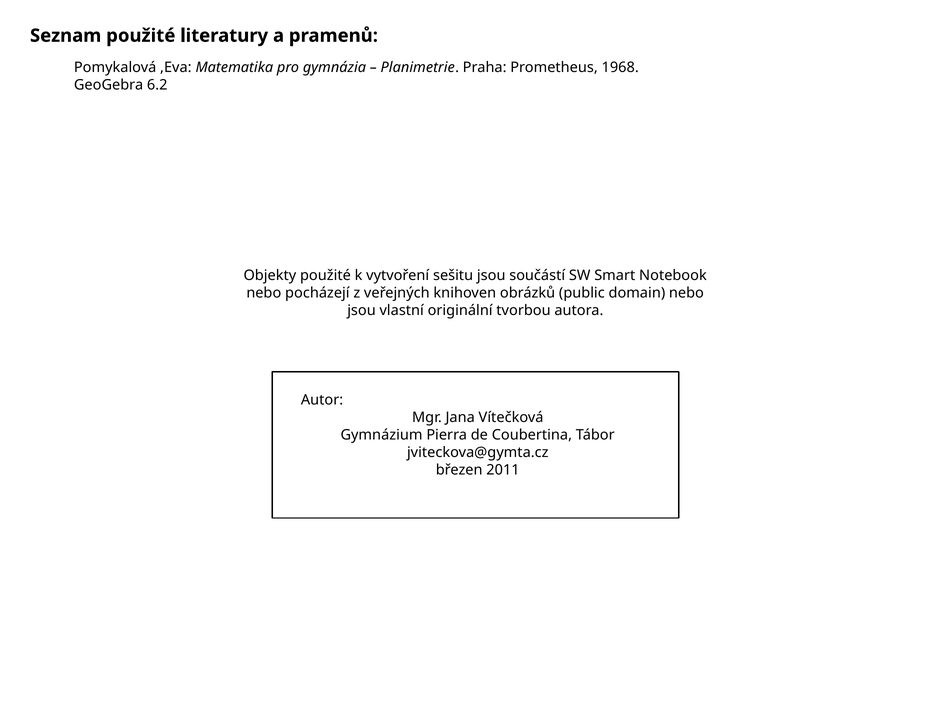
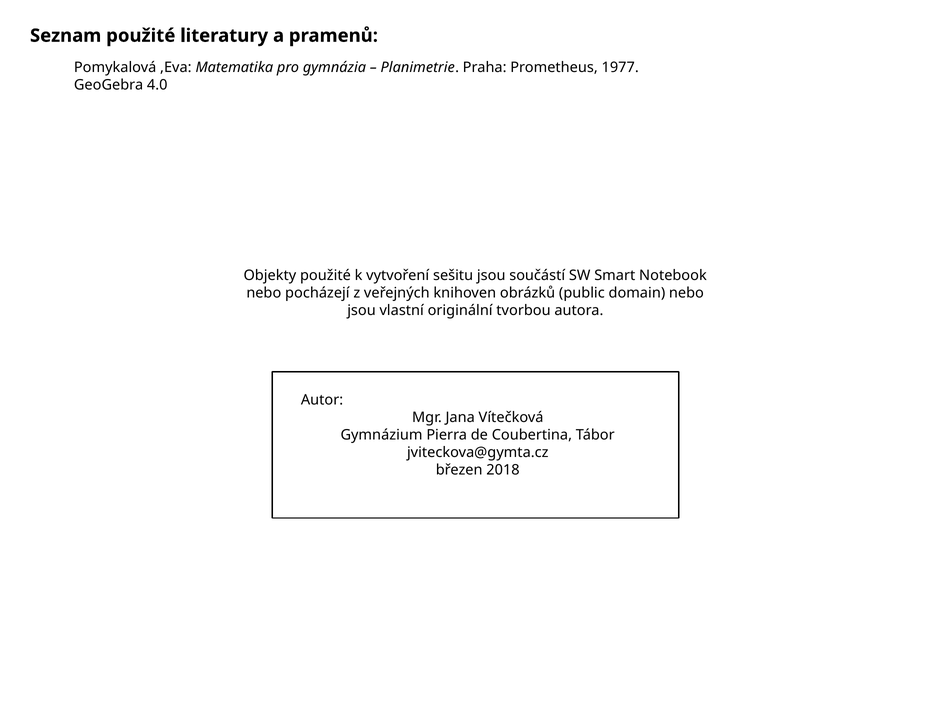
1968: 1968 -> 1977 (620, 67)
6.2: 6.2 -> 4.0 (157, 85)
2011: 2011 -> 2018 (503, 470)
